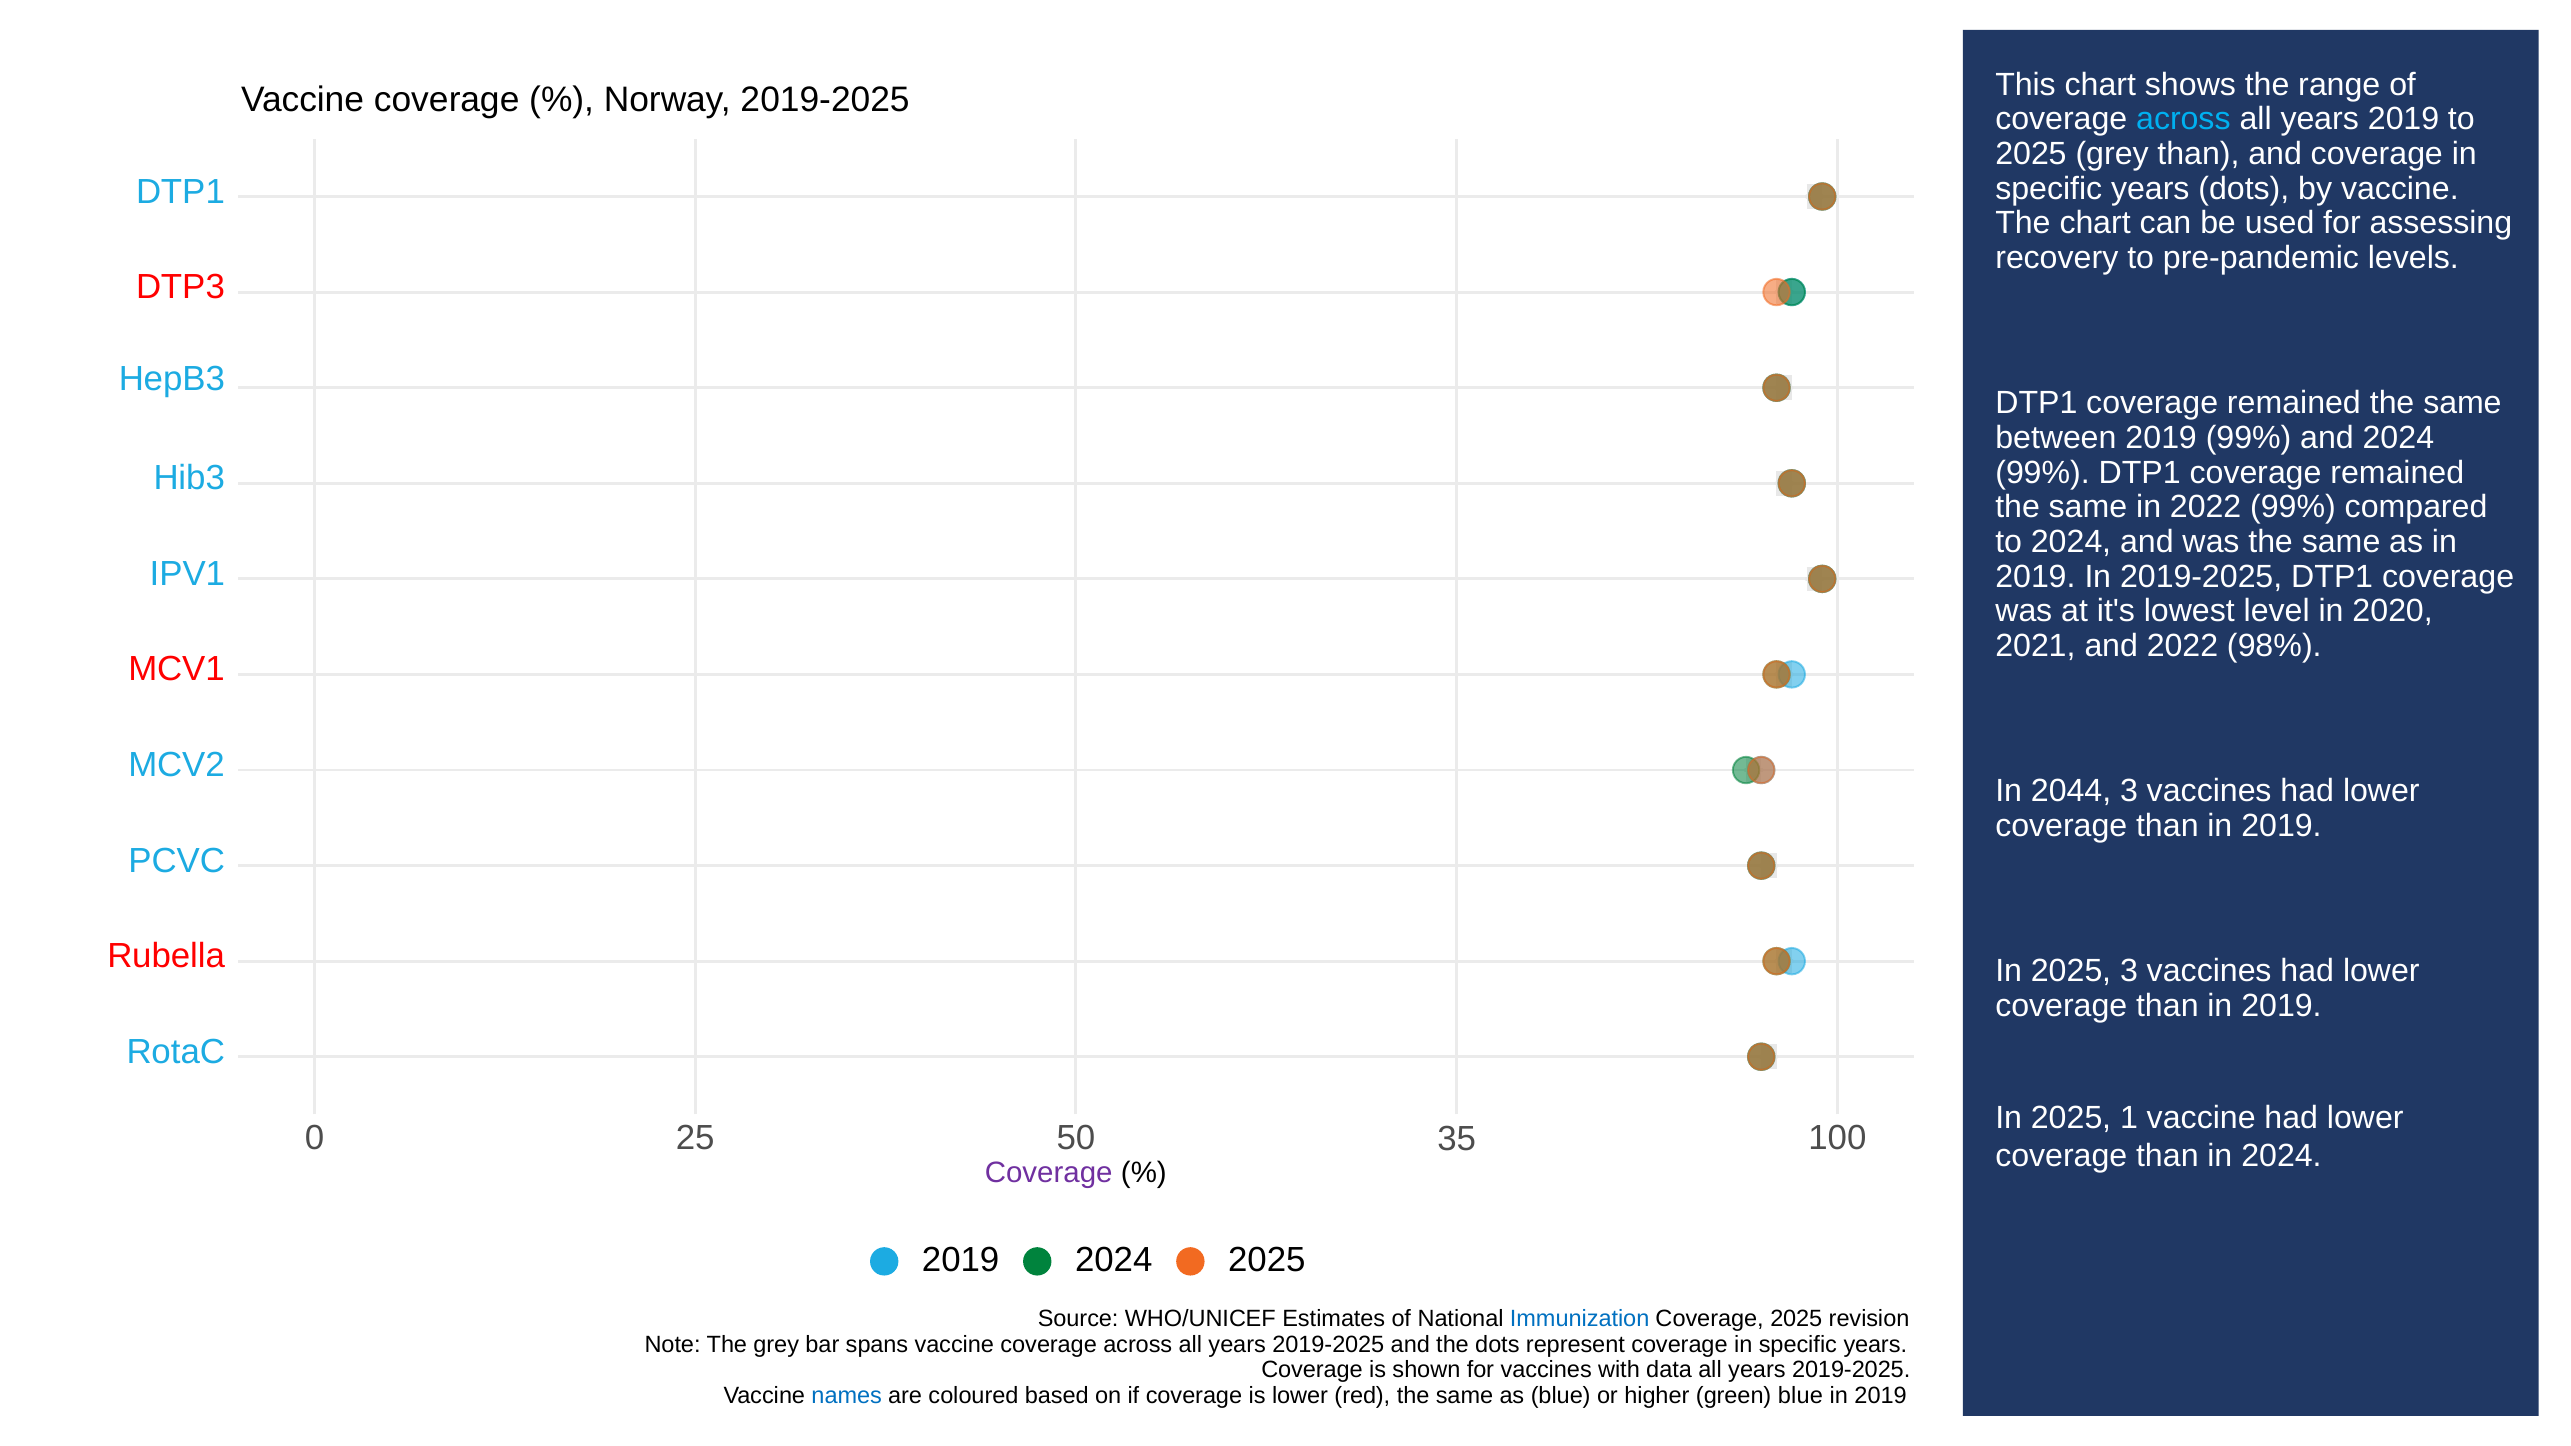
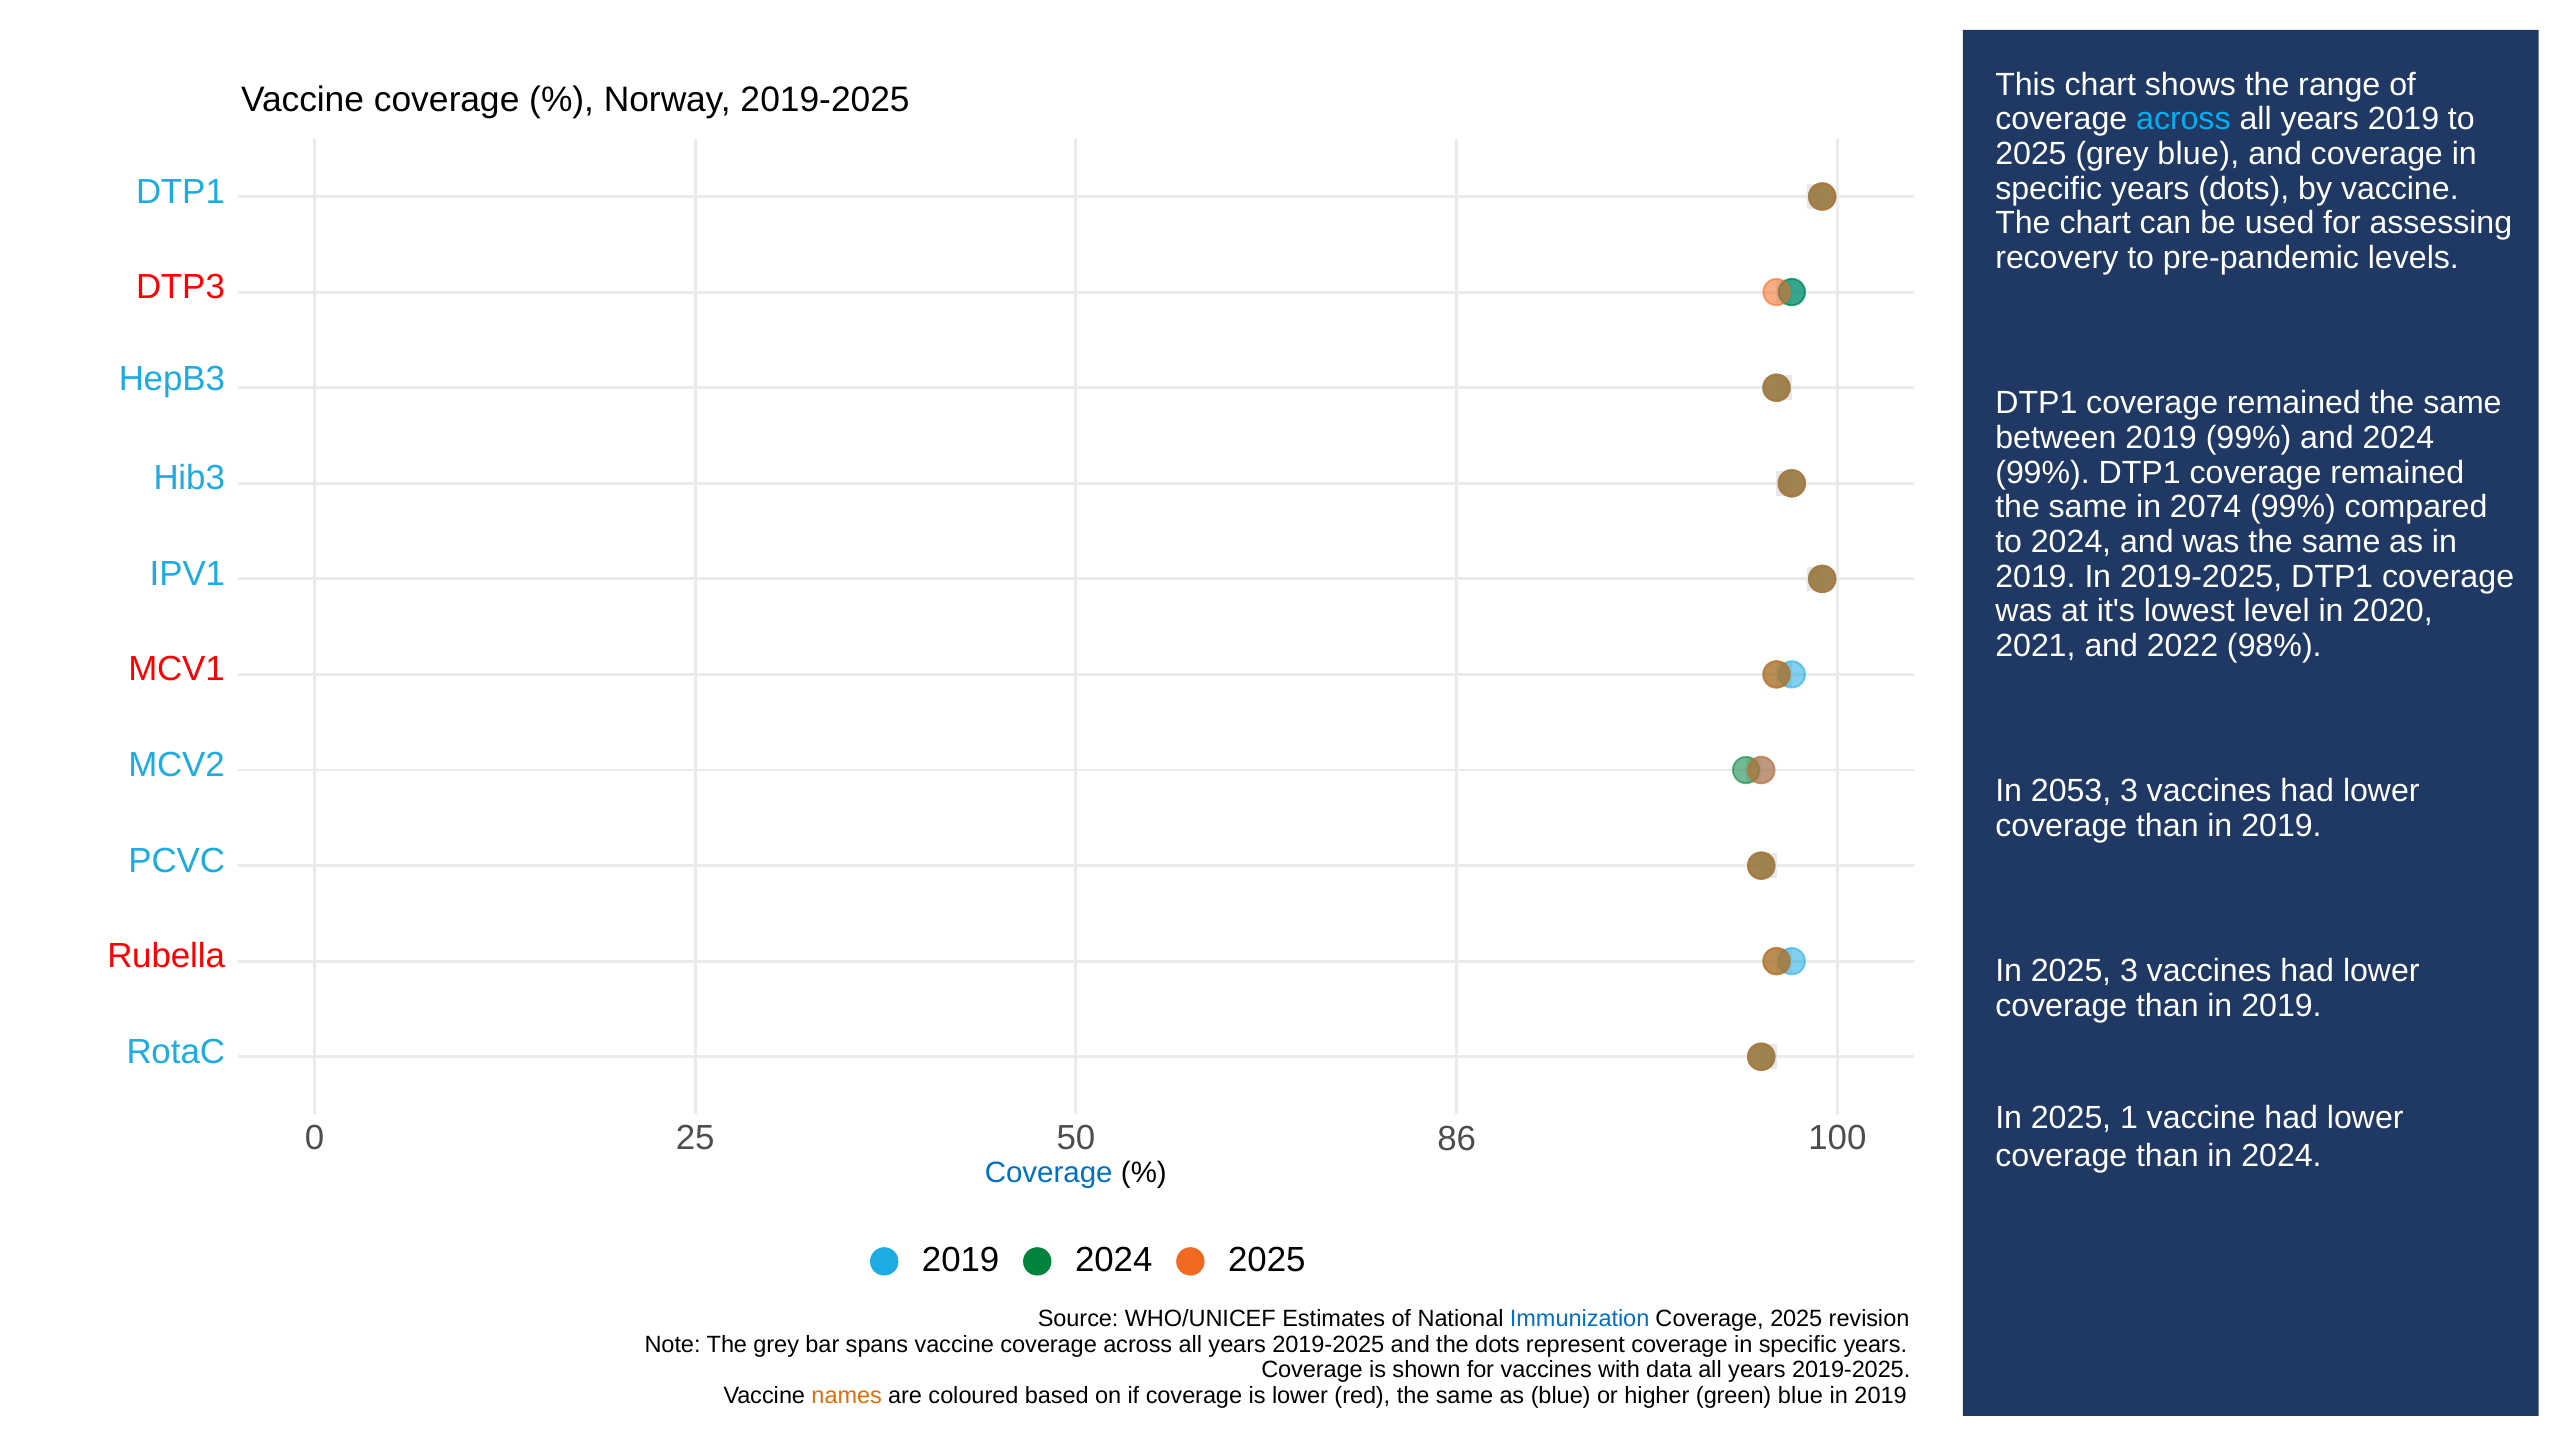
grey than: than -> blue (2198, 154)
in 2022: 2022 -> 2074 (2206, 507)
2044: 2044 -> 2053 (2071, 791)
35: 35 -> 86 (1457, 1139)
Coverage colour: purple -> blue (1049, 1173)
names colour: blue -> orange (847, 1395)
